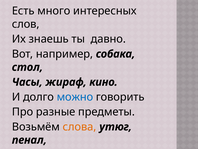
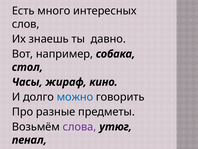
слова colour: orange -> purple (79, 126)
